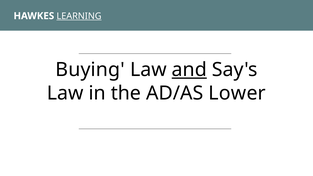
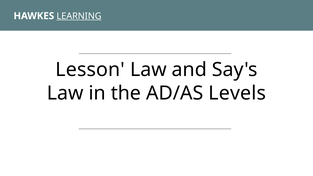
Buying: Buying -> Lesson (90, 70)
and underline: present -> none (189, 70)
Lower: Lower -> Levels (237, 93)
